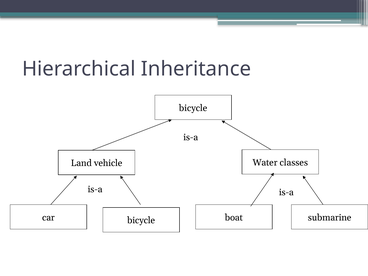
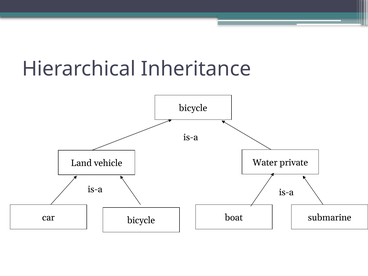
classes: classes -> private (294, 162)
